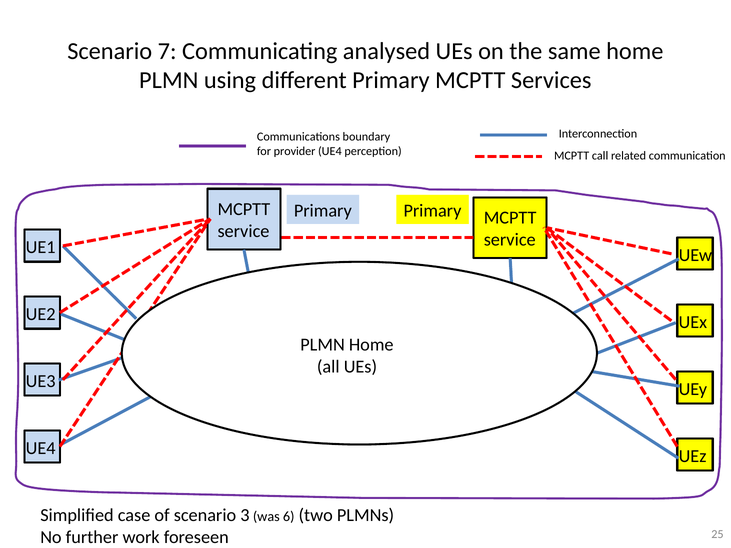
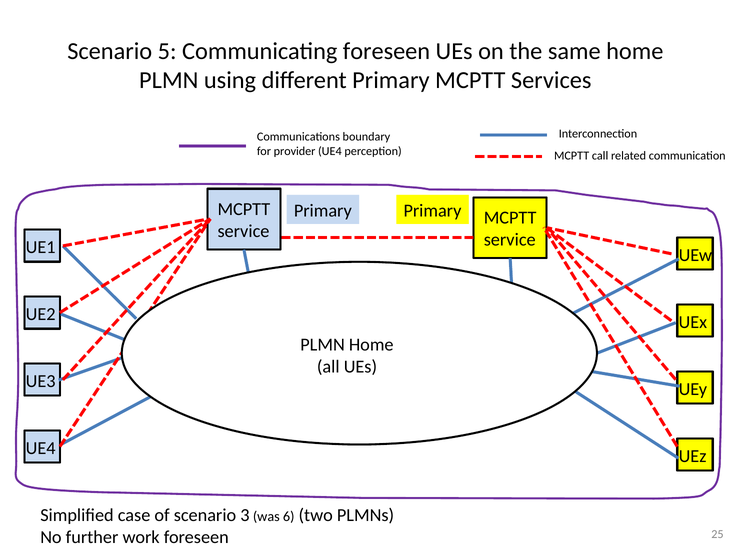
7: 7 -> 5 (167, 51)
Communicating analysed: analysed -> foreseen (386, 51)
